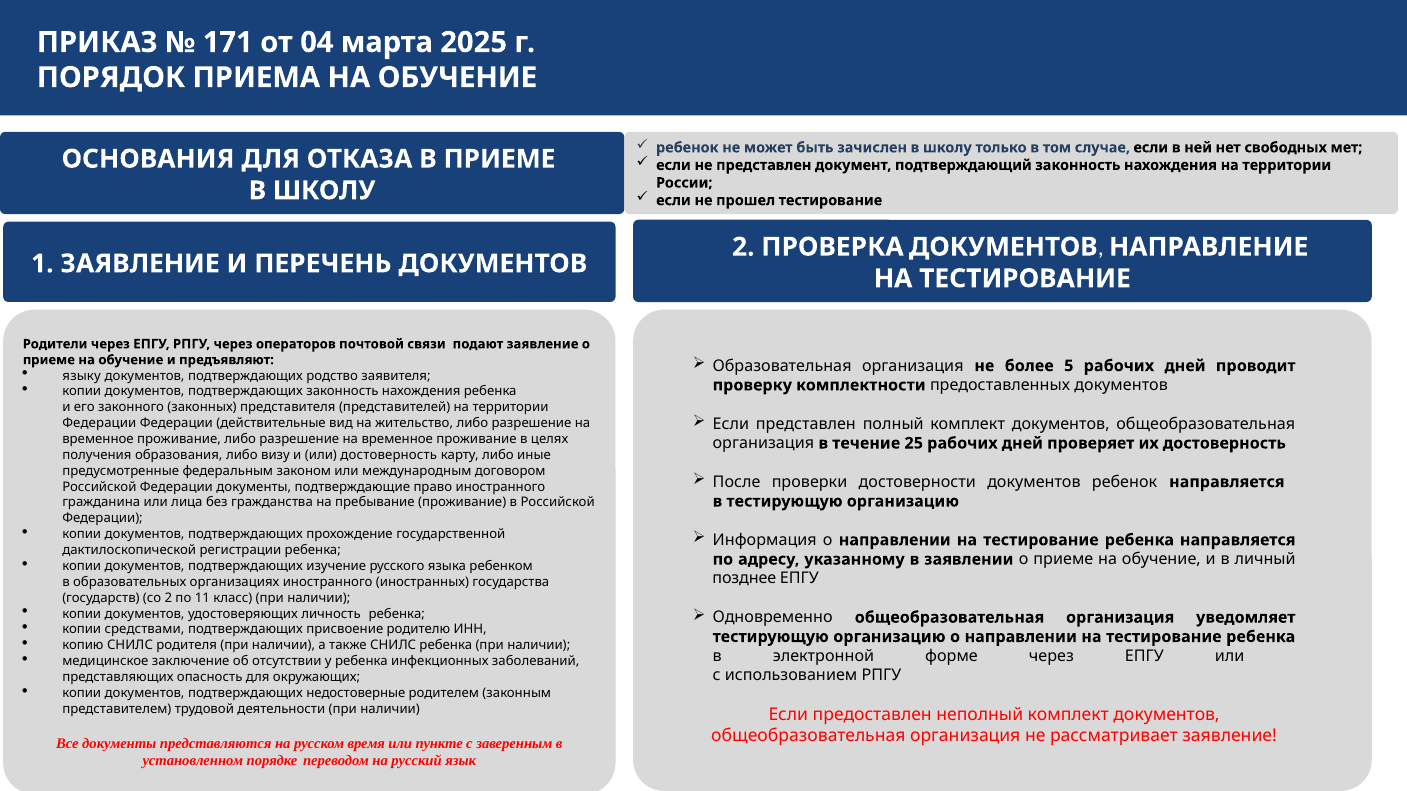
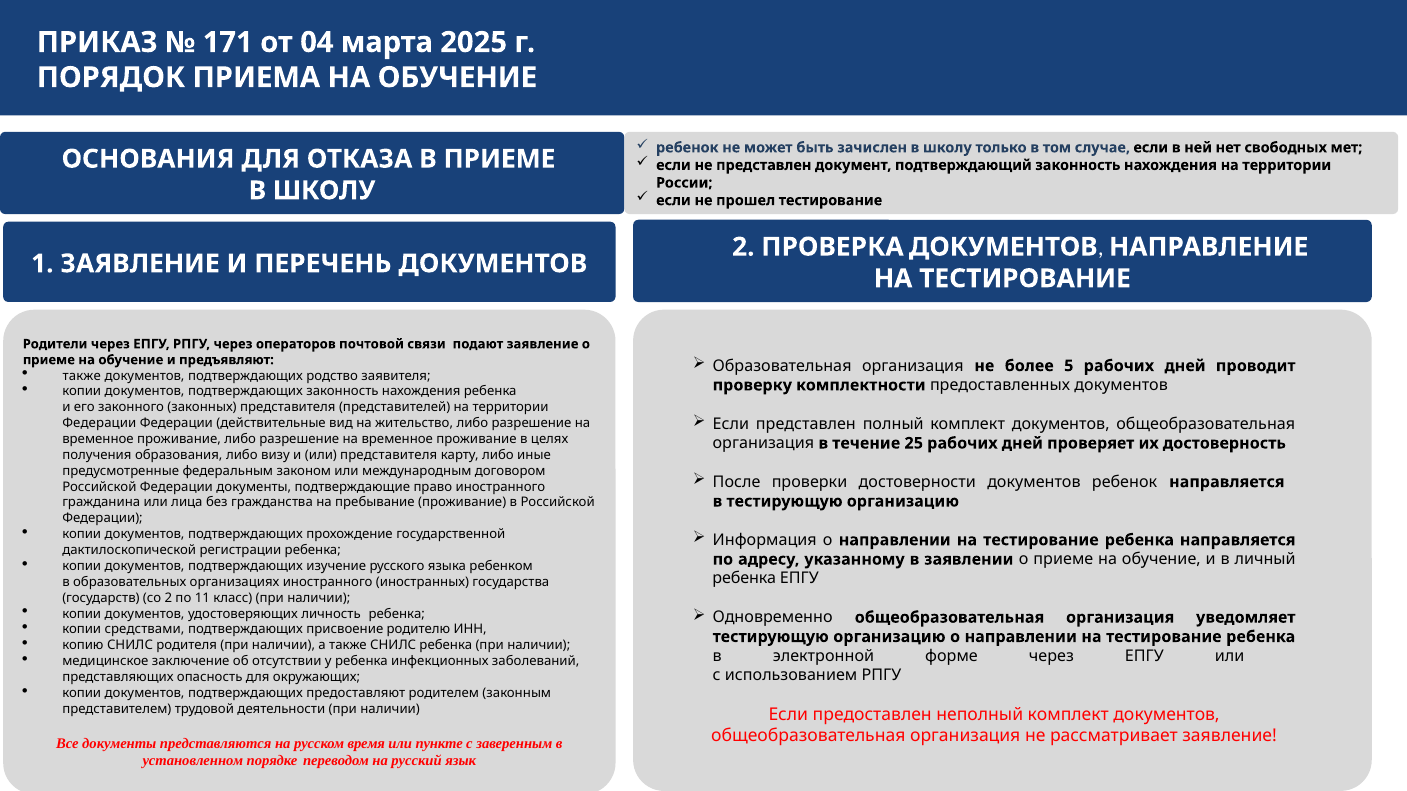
языку: языку -> также (82, 376)
или достоверность: достоверность -> представителя (389, 455)
позднее: позднее -> ребенка (744, 579)
недостоверные: недостоверные -> предоставляют (356, 693)
